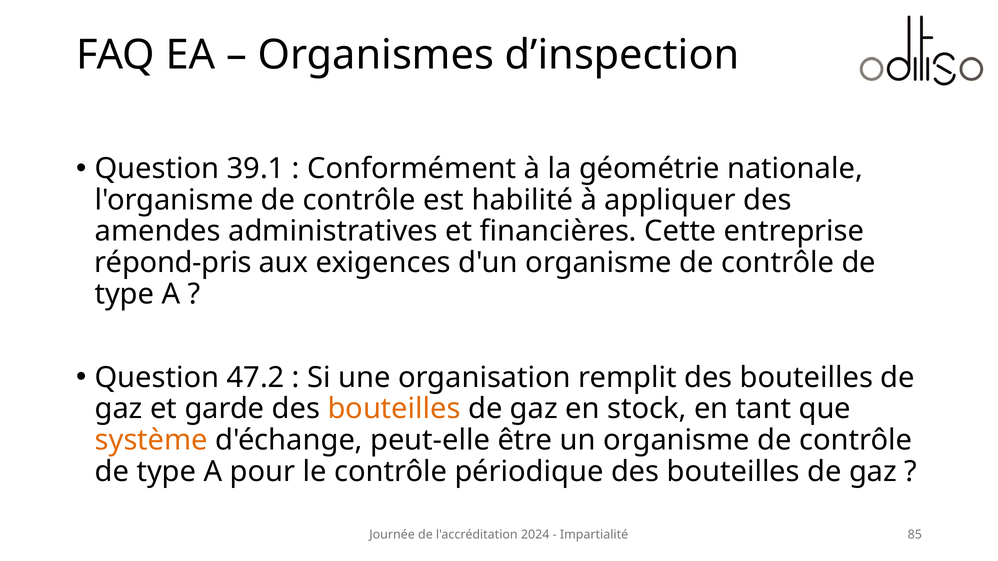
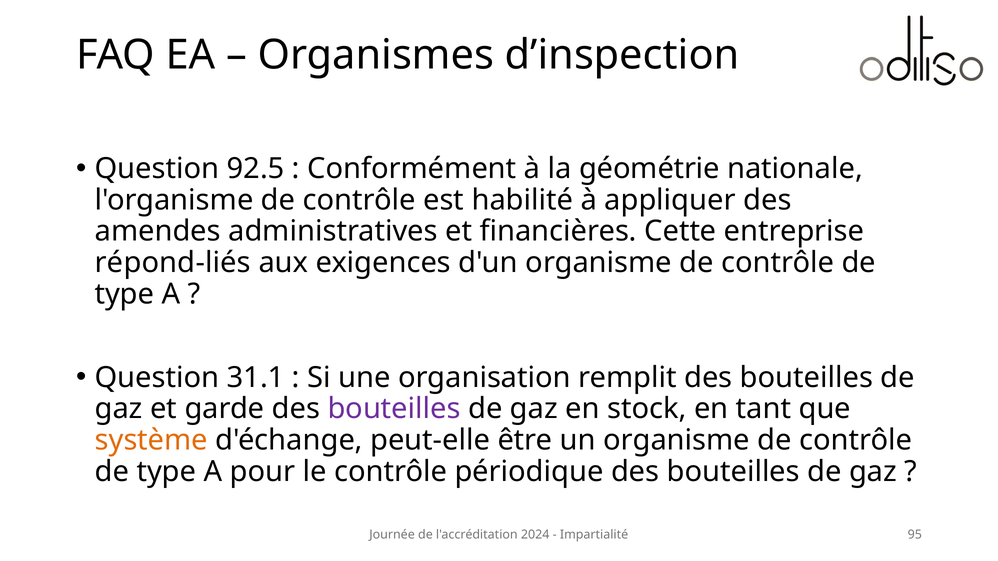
39.1: 39.1 -> 92.5 (256, 169)
répond-pris: répond-pris -> répond-liés (173, 263)
47.2: 47.2 -> 31.1 (256, 378)
bouteilles colour: orange -> purple (394, 409)
85: 85 -> 95 (915, 535)
